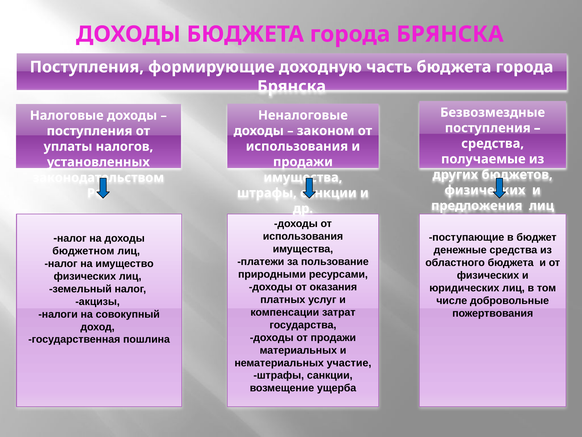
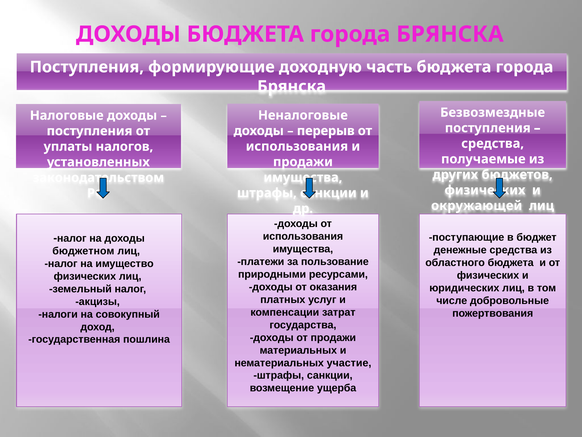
законом: законом -> перерыв (326, 131)
предложения: предложения -> окружающей (477, 205)
